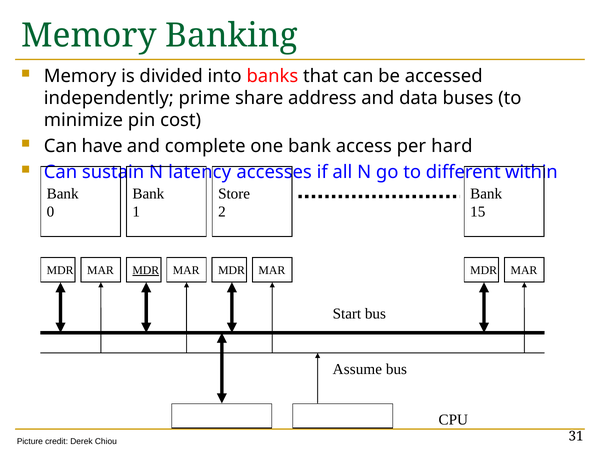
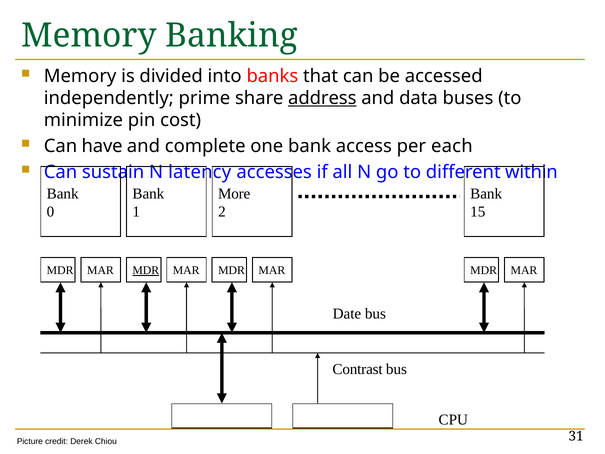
address underline: none -> present (322, 98)
hard: hard -> each (452, 146)
Store: Store -> More (234, 193)
Start: Start -> Date (347, 314)
Assume: Assume -> Contrast (358, 369)
